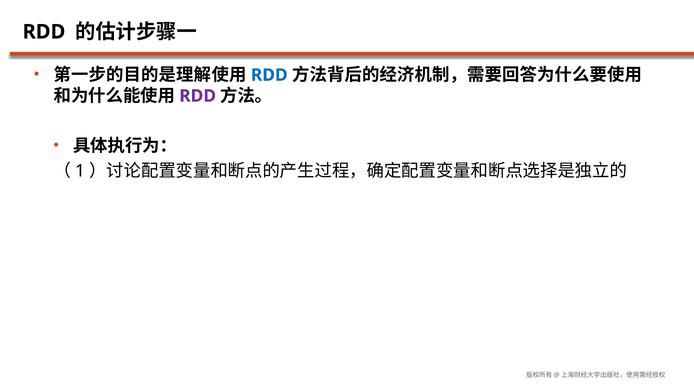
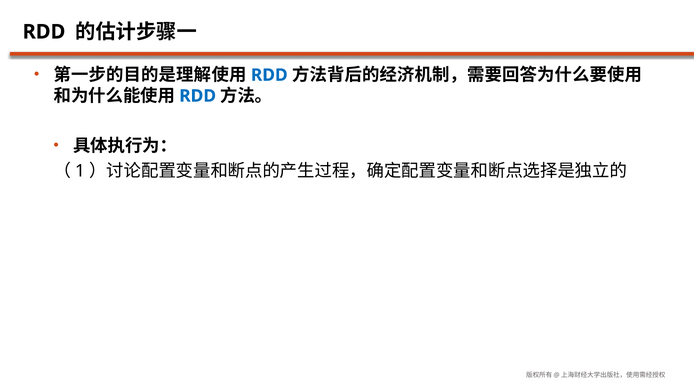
RDD colour: purple -> blue (198, 96)
